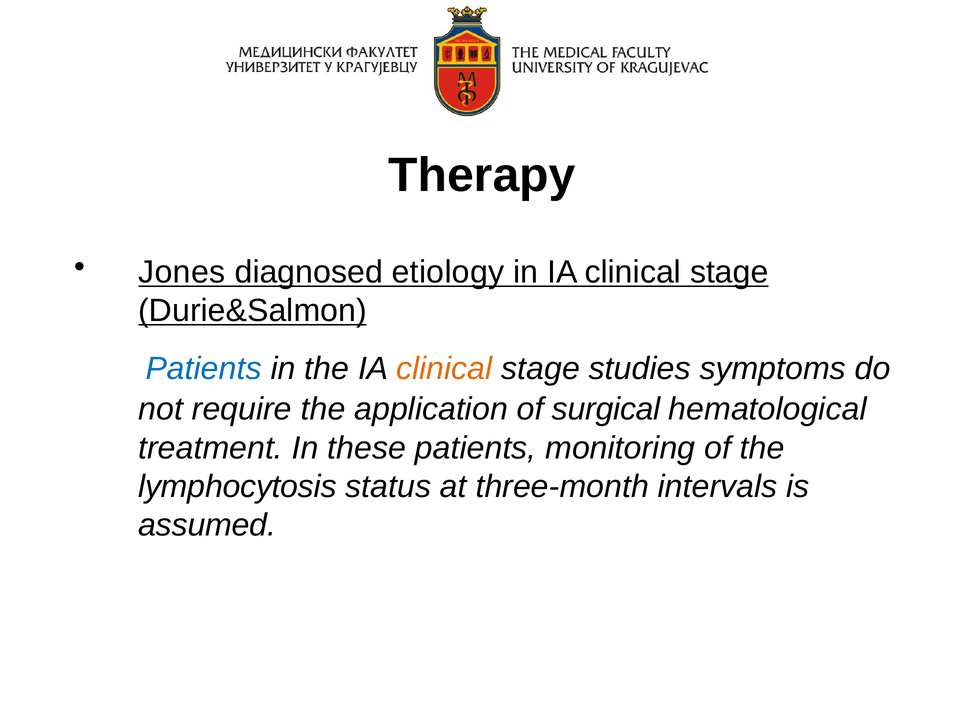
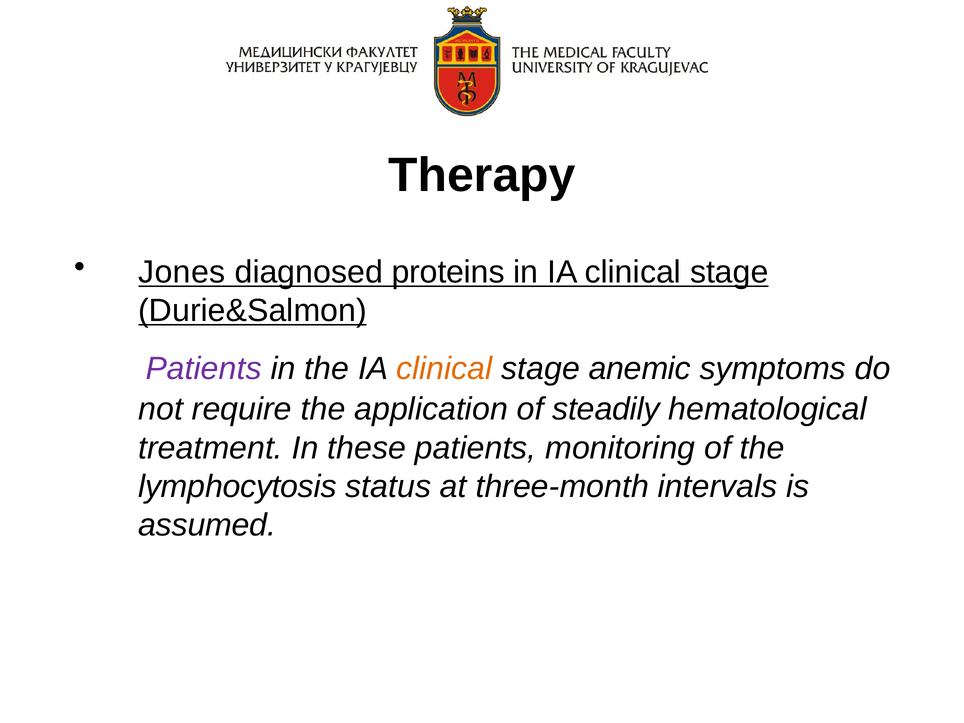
etiology: etiology -> proteins (448, 272)
Patients colour: blue -> purple (204, 369)
studies: studies -> anemic (640, 369)
surgical: surgical -> steadily (606, 409)
